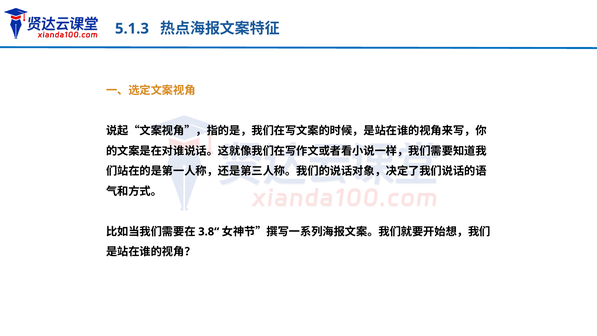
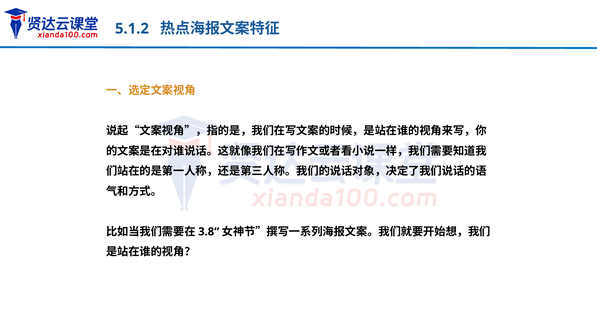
5.1.3: 5.1.3 -> 5.1.2 (132, 29)
